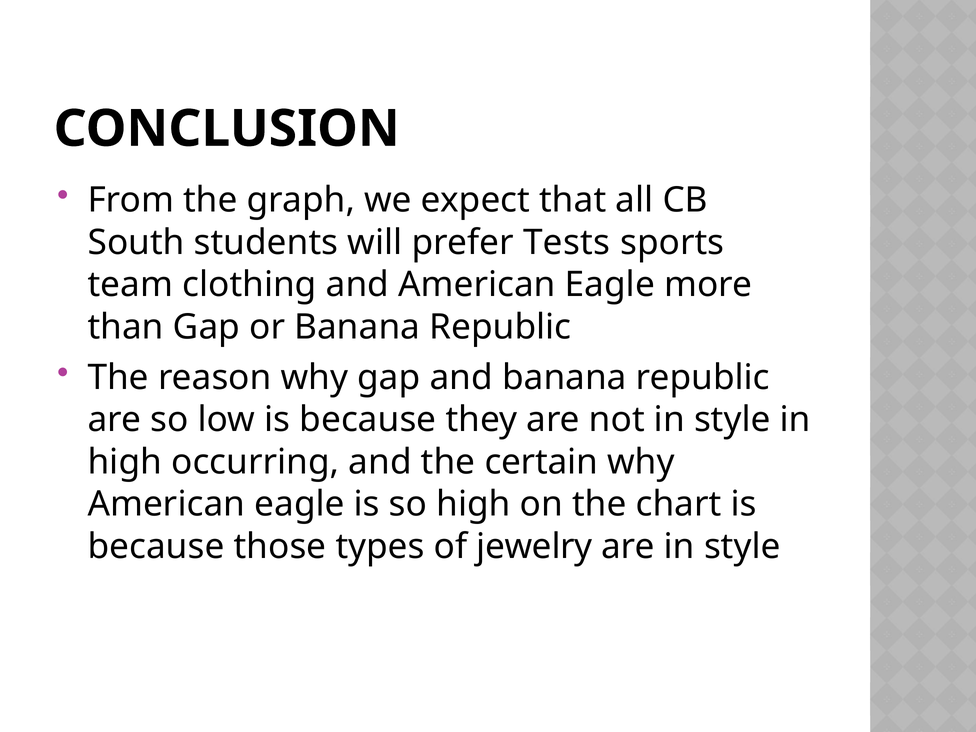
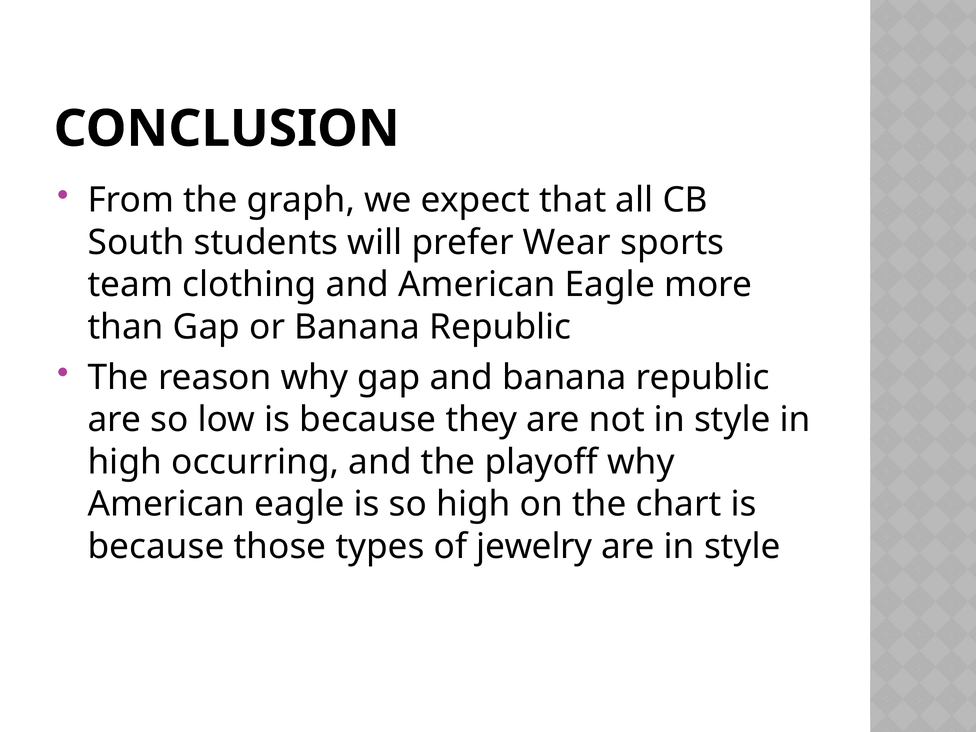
Tests: Tests -> Wear (567, 242)
certain: certain -> playoff (541, 462)
